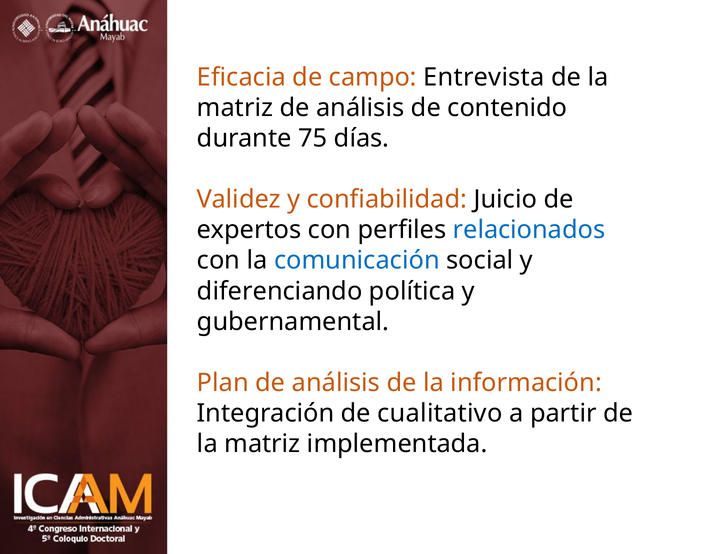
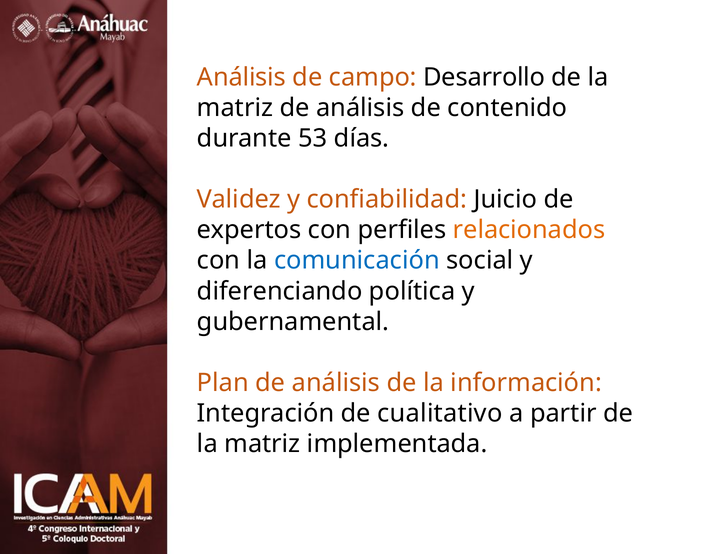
Eficacia: Eficacia -> Análisis (241, 77)
Entrevista: Entrevista -> Desarrollo (484, 77)
75: 75 -> 53 (313, 138)
relacionados colour: blue -> orange (529, 230)
